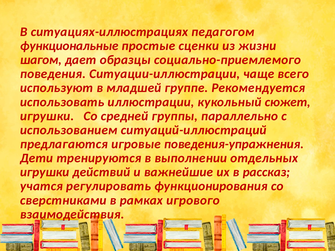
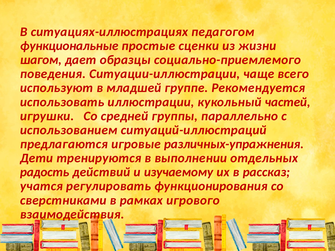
сюжет: сюжет -> частей (288, 102)
поведения-упражнения: поведения-упражнения -> различных-упражнения (234, 144)
игрушки: игрушки -> радость (45, 172)
важнейшие: важнейшие -> изучаемому (179, 172)
